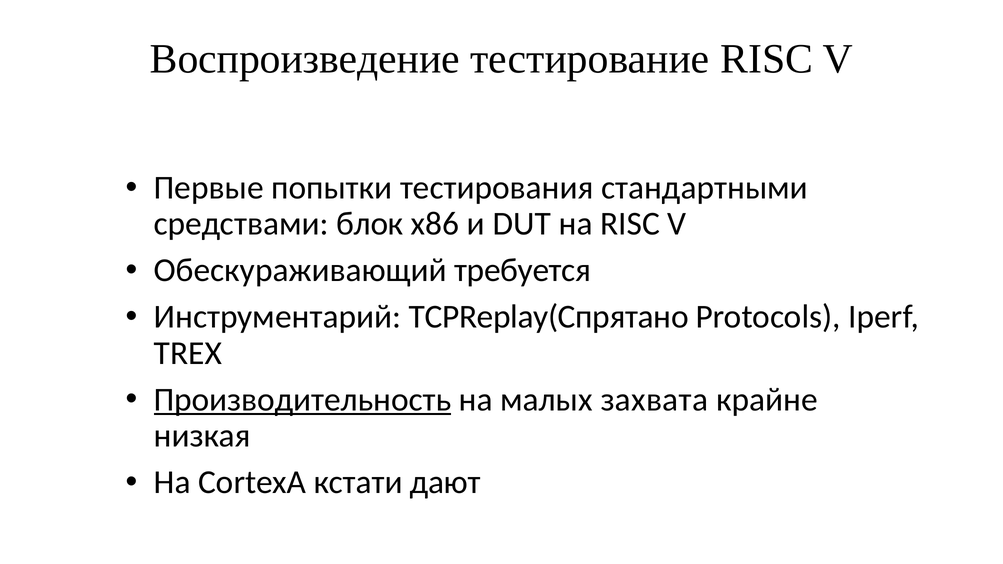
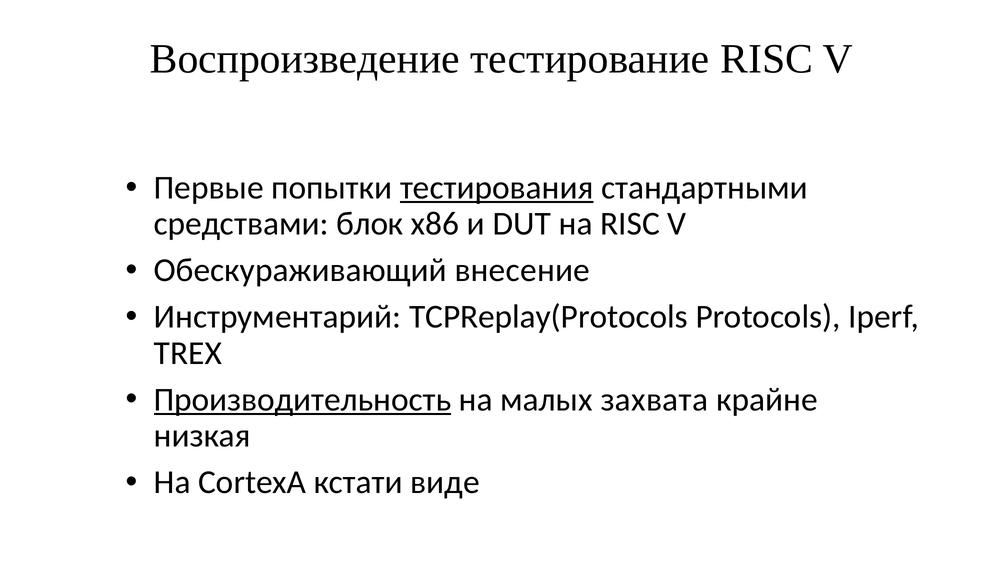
тестирования underline: none -> present (497, 188)
требуется: требуется -> внесение (522, 270)
TCPReplay(Спрятано: TCPReplay(Спрятано -> TCPReplay(Protocols (549, 317)
дают: дают -> виде (445, 482)
